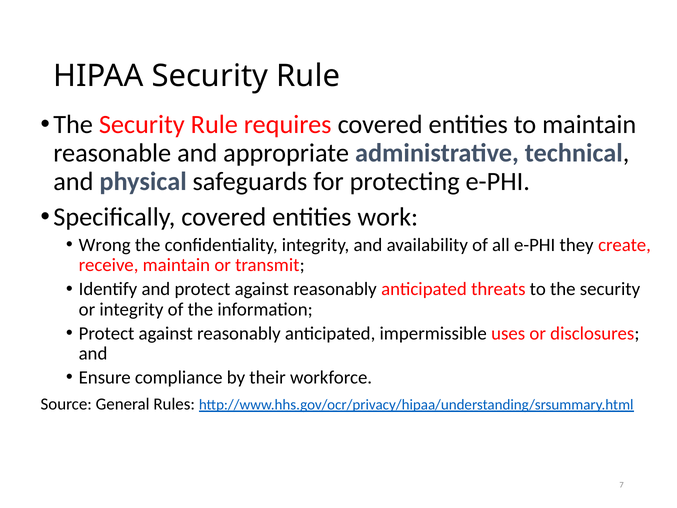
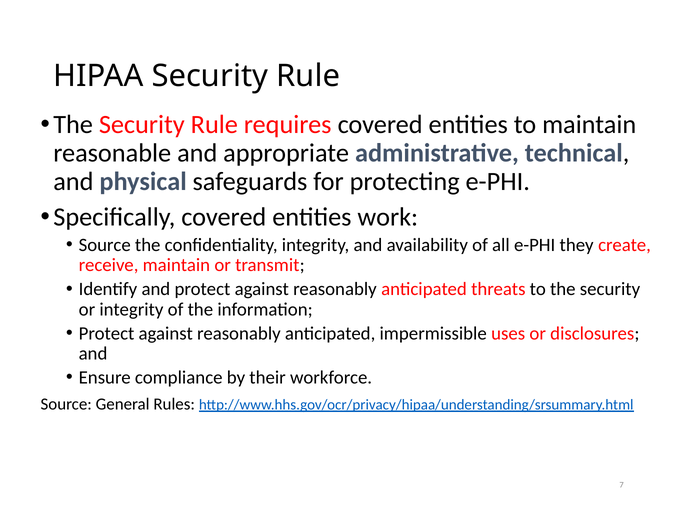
Wrong: Wrong -> Source (105, 245)
